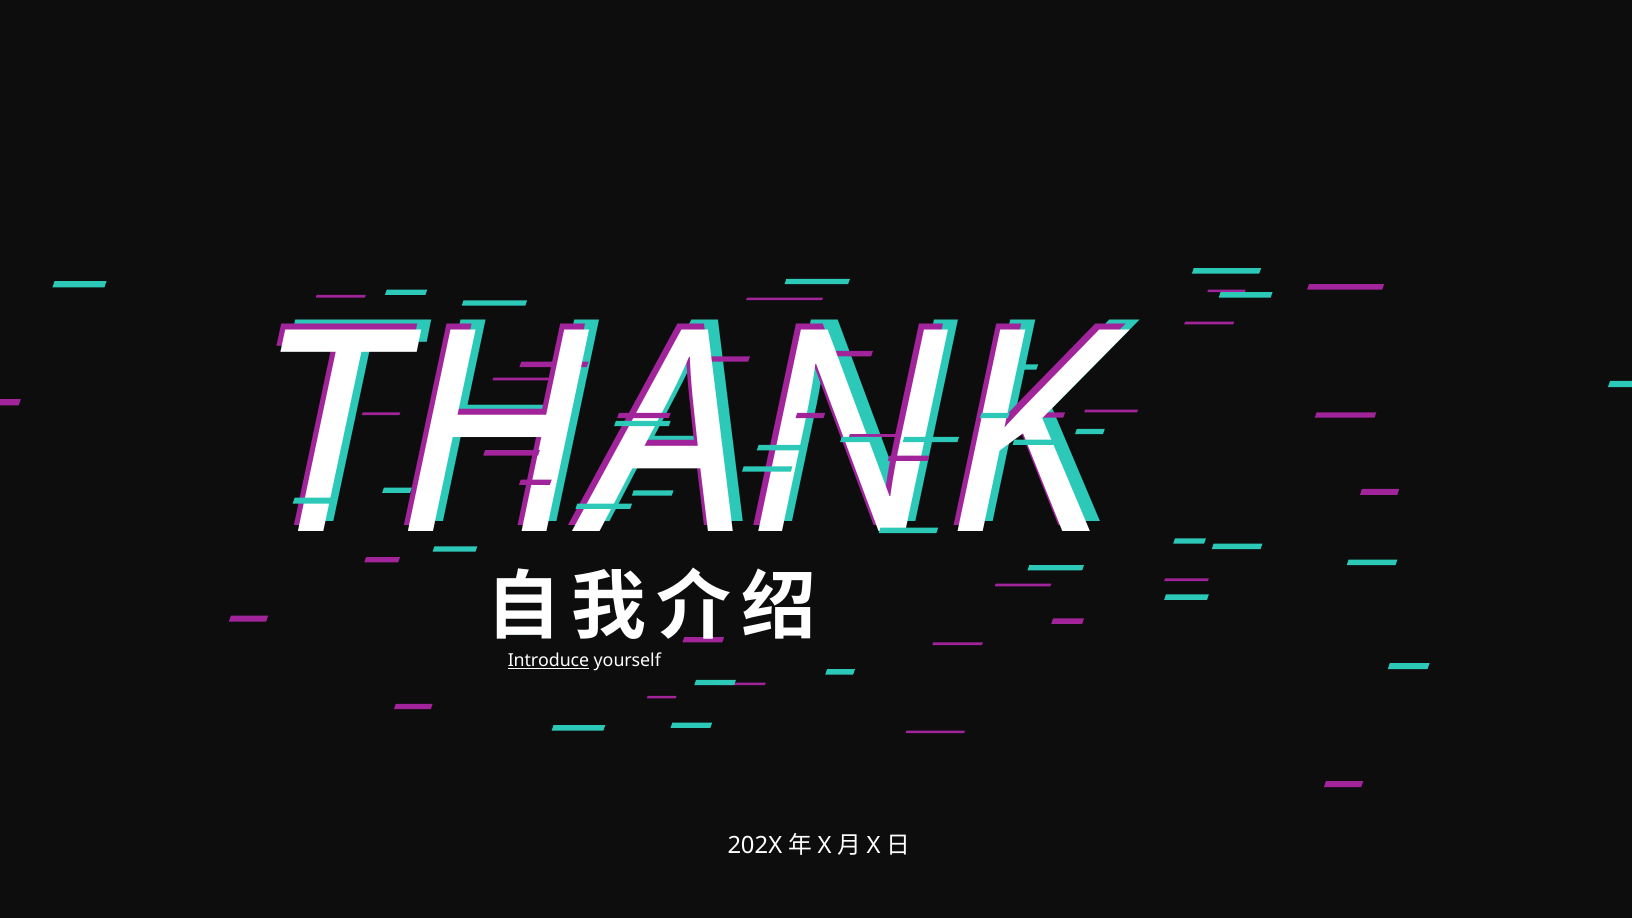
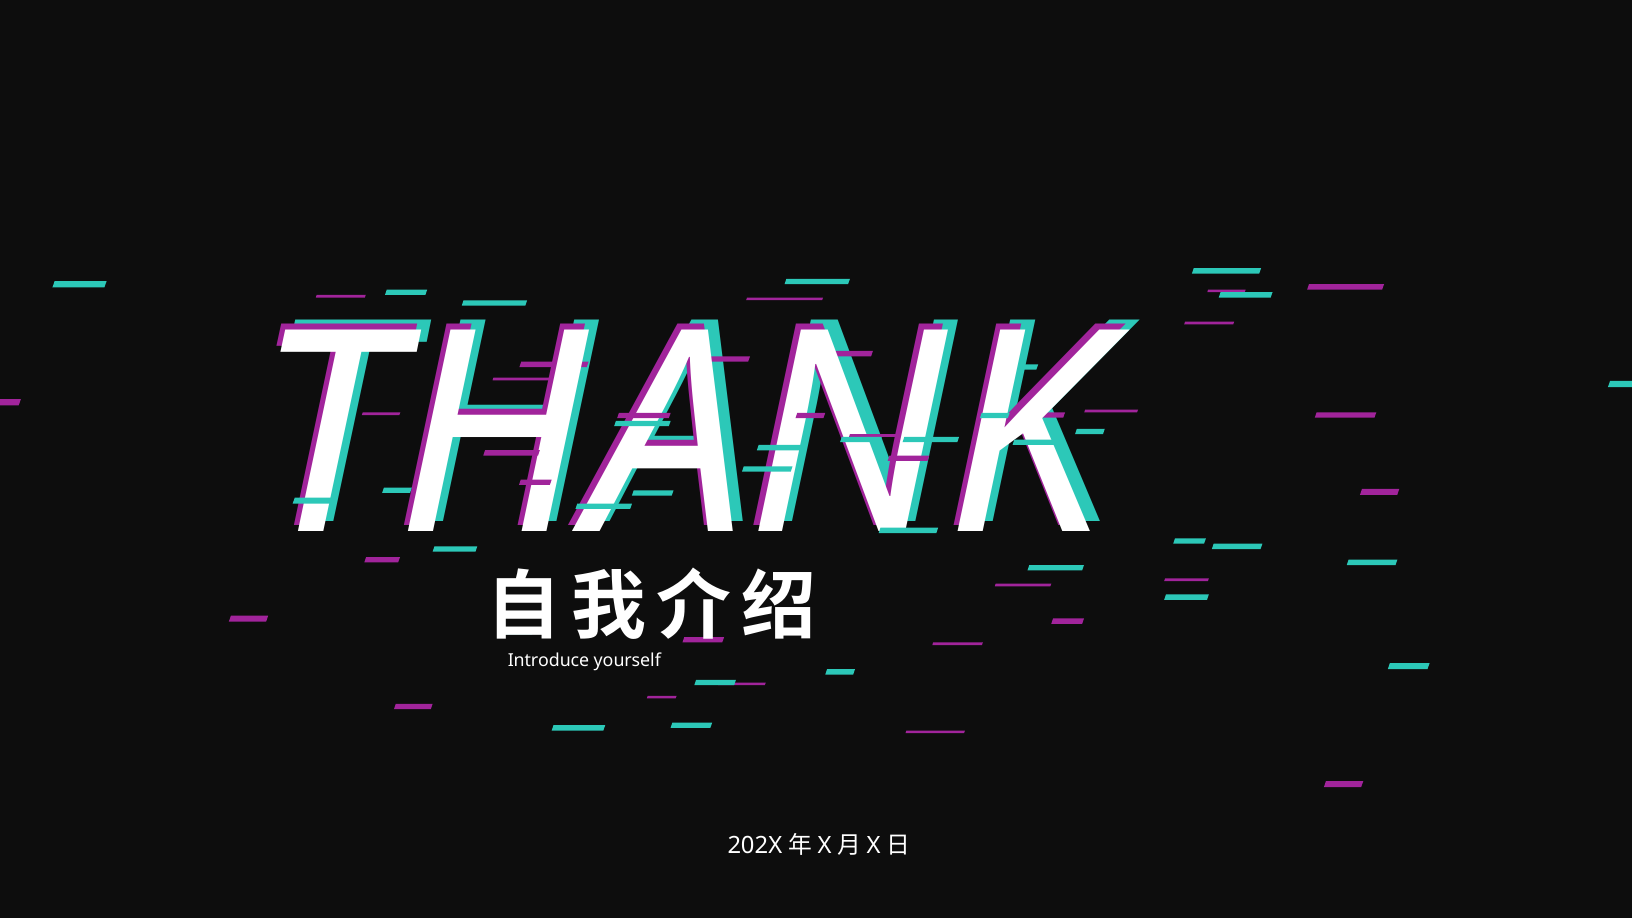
Introduce underline: present -> none (549, 661)
